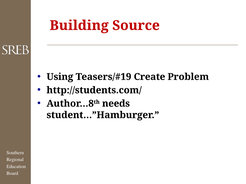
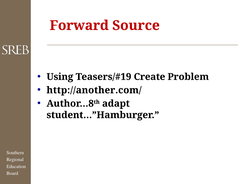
Building: Building -> Forward (79, 26)
http://students.com/: http://students.com/ -> http://another.com/ (94, 90)
needs: needs -> adapt (116, 104)
